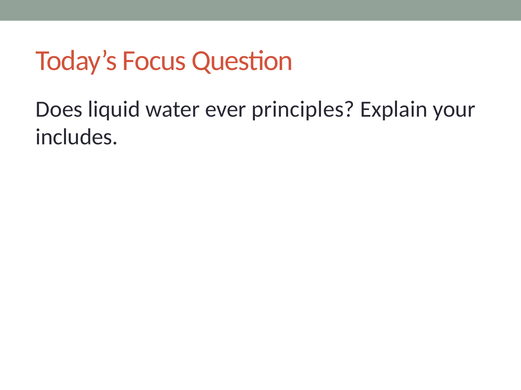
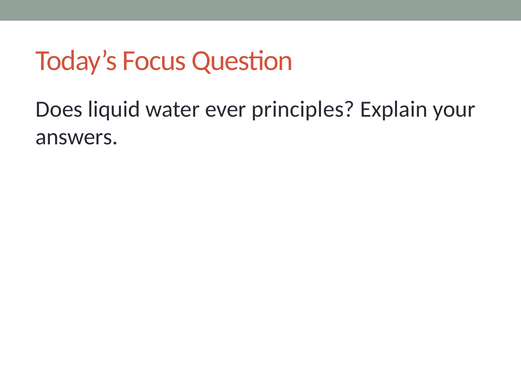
includes: includes -> answers (77, 137)
